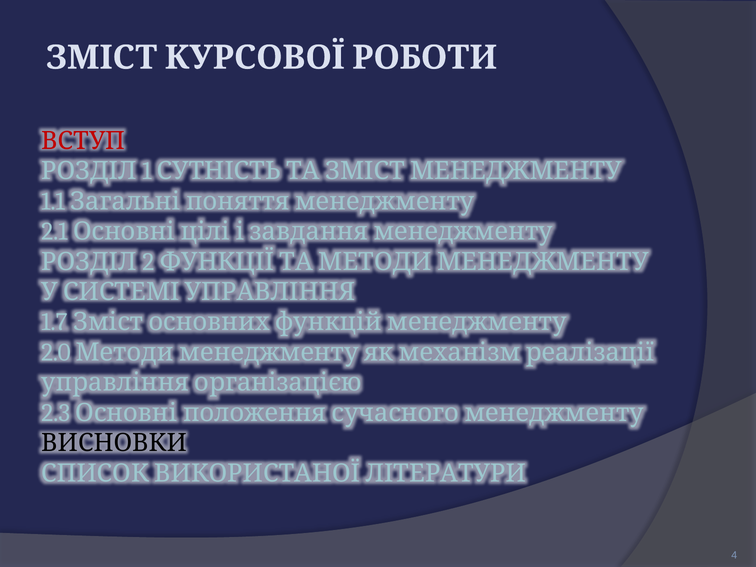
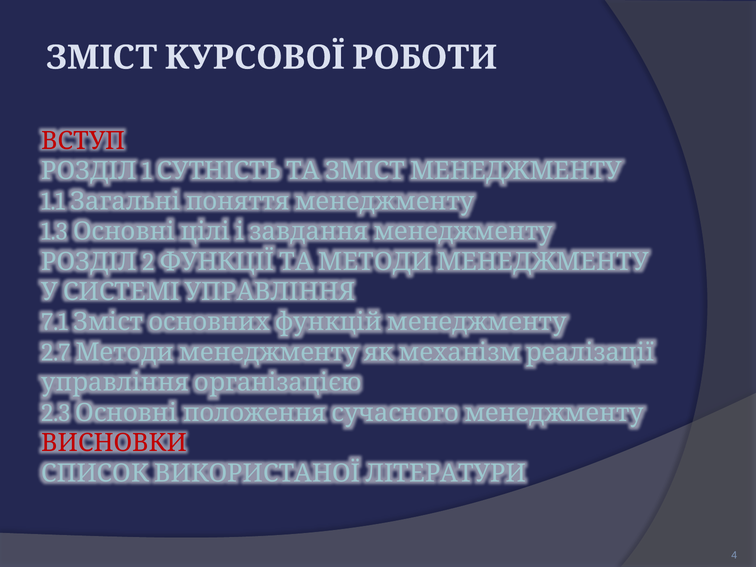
2.1: 2.1 -> 1.3 (54, 231)
1.7: 1.7 -> 7.1 (54, 322)
2.0: 2.0 -> 2.7 (56, 352)
ВИСНОВКИ colour: black -> red (114, 443)
